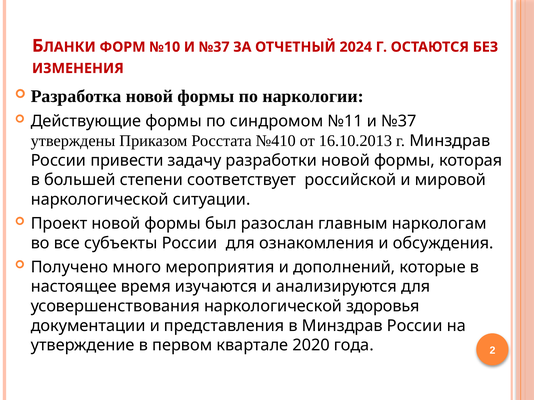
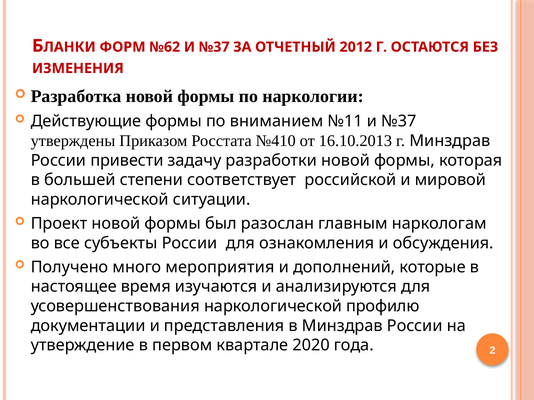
№10: №10 -> №62 (165, 47)
2024: 2024 -> 2012 (356, 47)
синдромом: синдромом -> вниманием (277, 121)
здоровья: здоровья -> профилю (383, 306)
